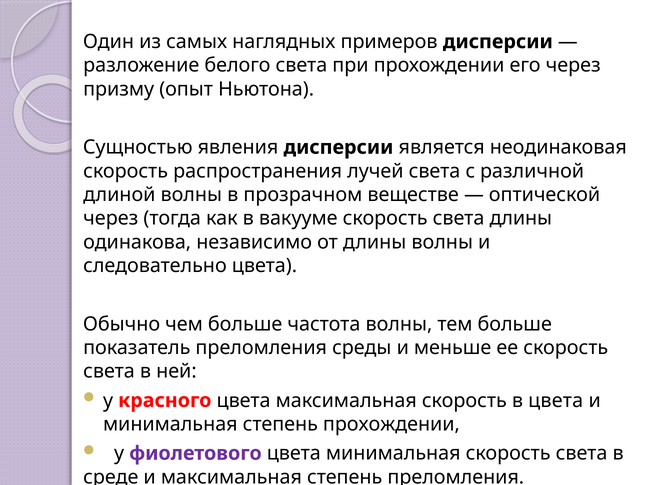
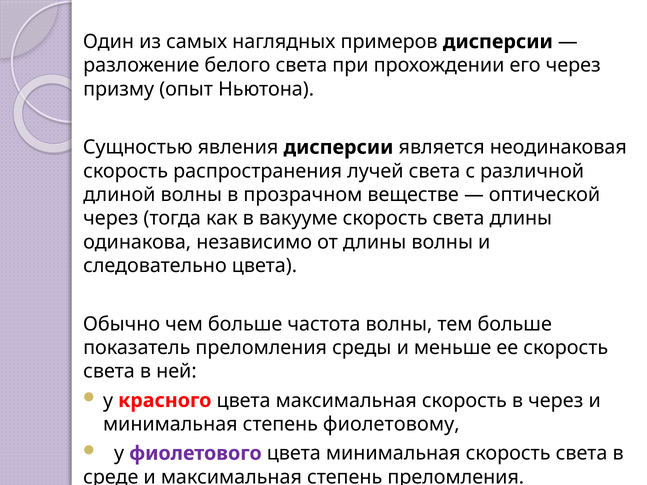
в цвета: цвета -> через (556, 401)
степень прохождении: прохождении -> фиолетовому (391, 424)
